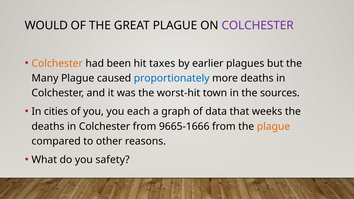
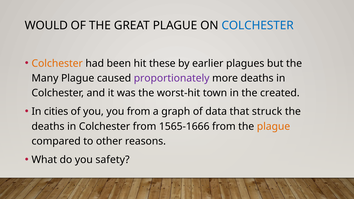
COLCHESTER colour: purple -> blue (258, 25)
taxes: taxes -> these (162, 63)
proportionately colour: blue -> purple (172, 78)
sources: sources -> created (280, 93)
you each: each -> from (139, 112)
weeks: weeks -> struck (267, 112)
9665-1666: 9665-1666 -> 1565-1666 (184, 126)
